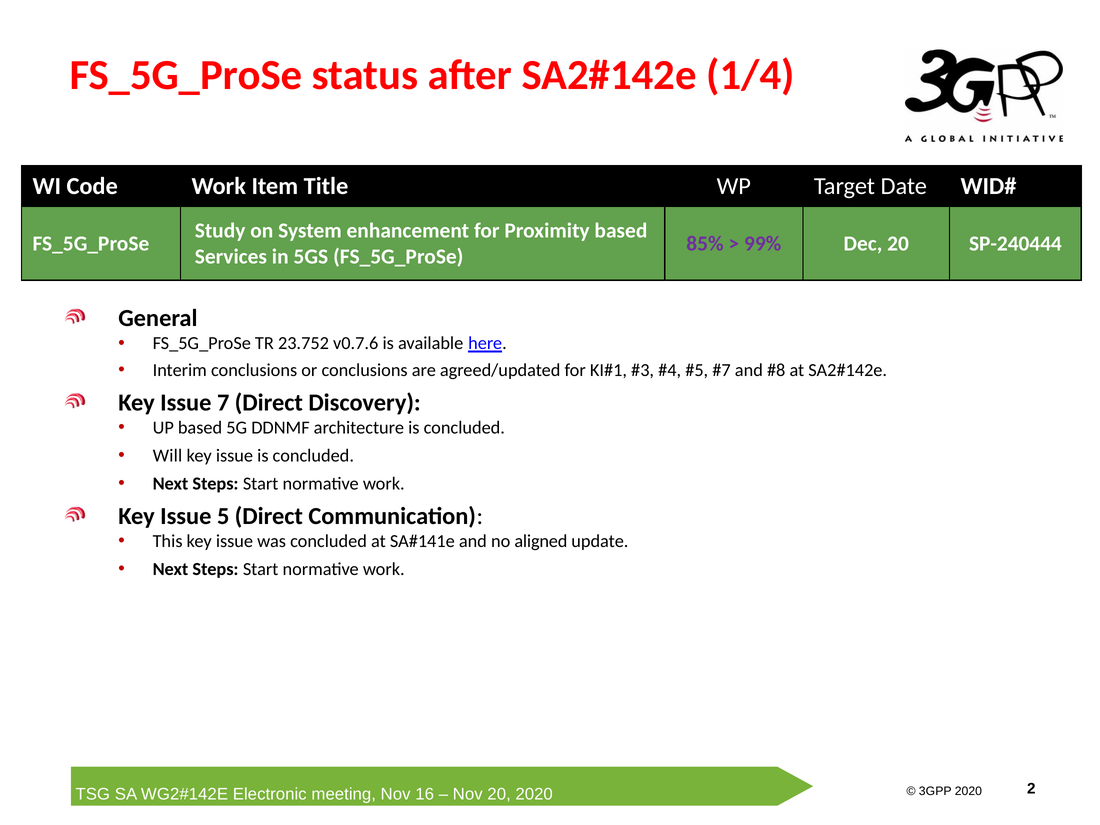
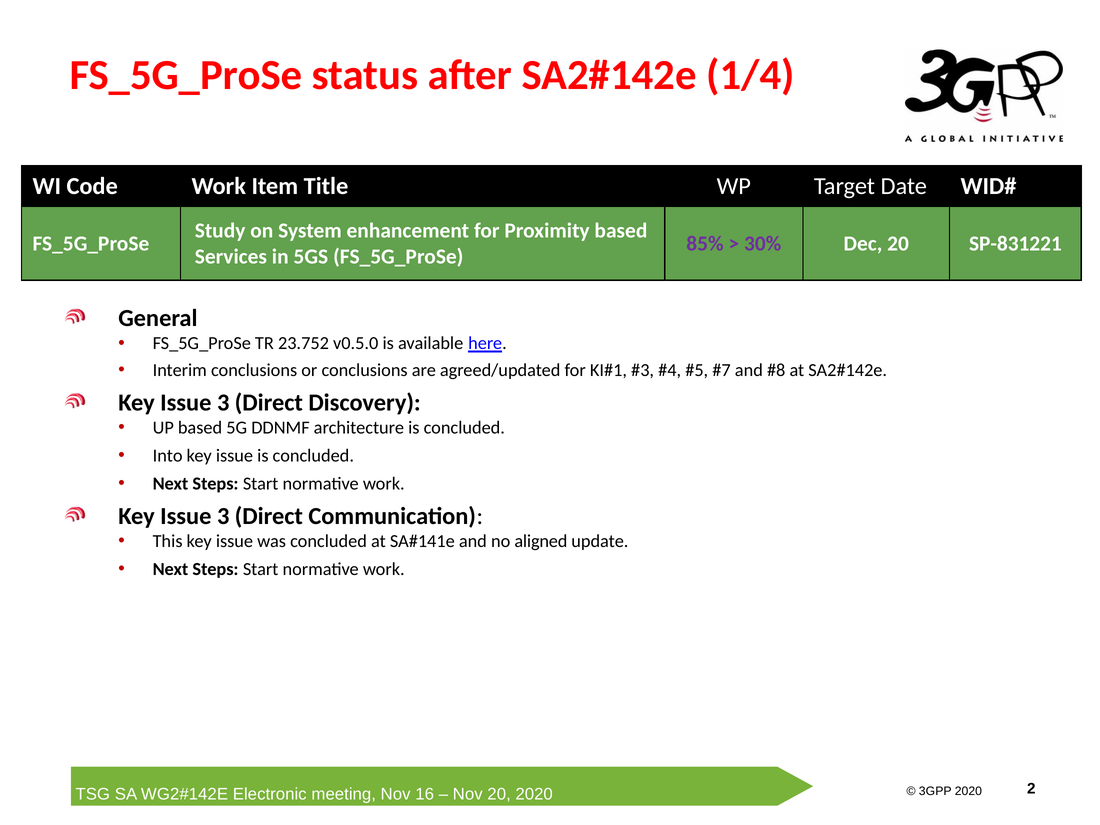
99%: 99% -> 30% (763, 244)
SP-240444: SP-240444 -> SP-831221 (1015, 244)
v0.7.6: v0.7.6 -> v0.5.0 (356, 343)
7: 7 -> 3 (223, 402)
Will: Will -> Into (168, 456)
5: 5 -> 3 (223, 516)
